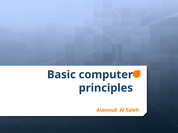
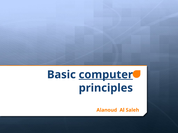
computer underline: none -> present (106, 75)
